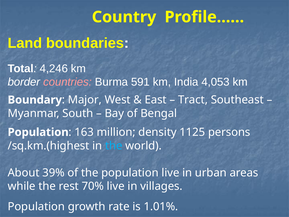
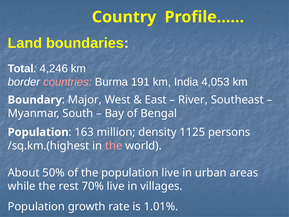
591: 591 -> 191 (140, 82)
Tract: Tract -> River (193, 100)
the colour: light blue -> pink (114, 146)
39%: 39% -> 50% (53, 173)
